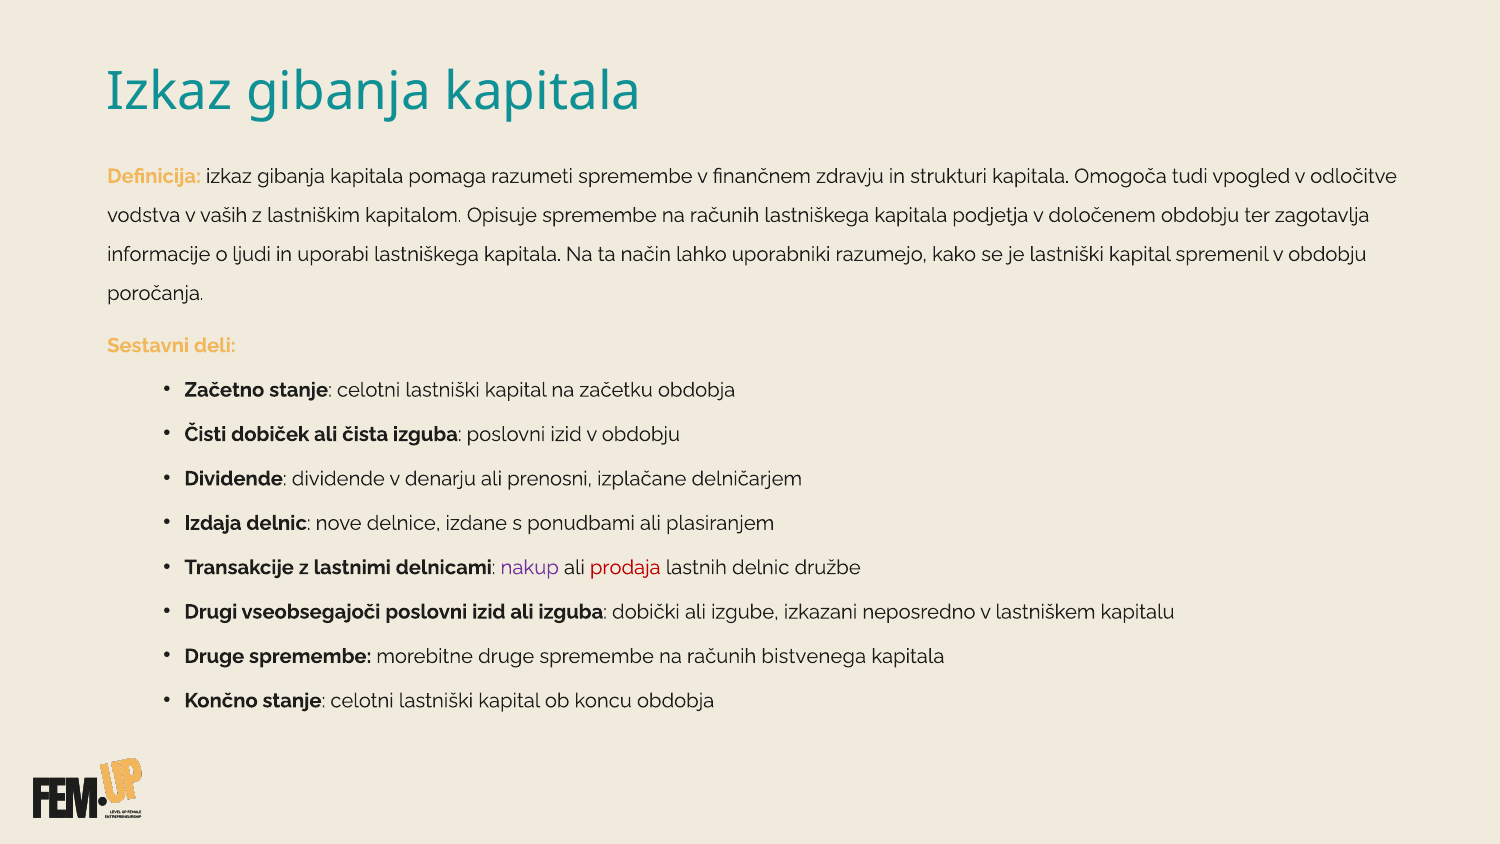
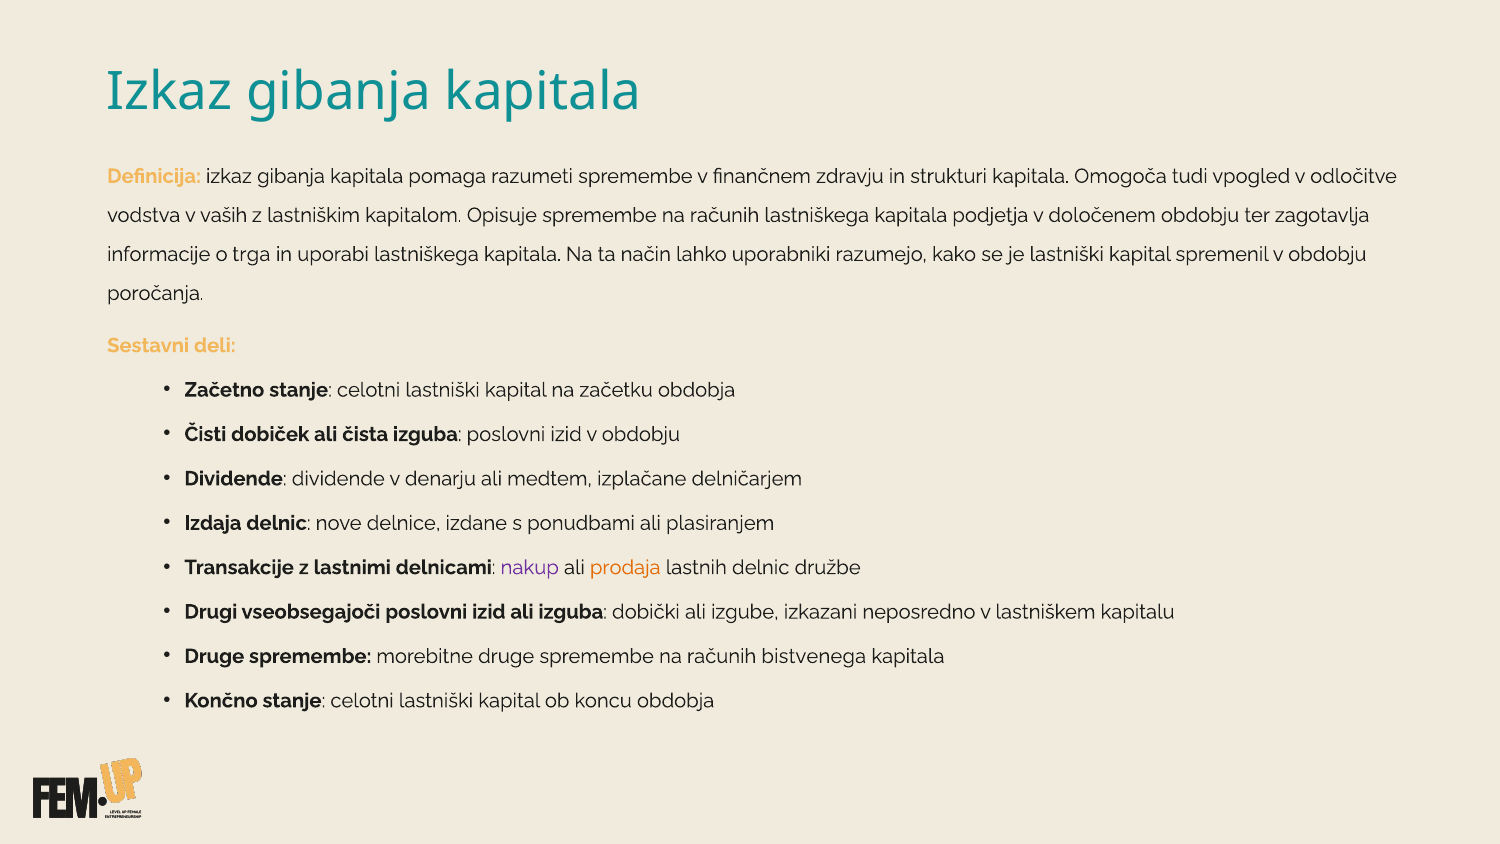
ljudi: ljudi -> trga (251, 254)
prenosni: prenosni -> medtem (550, 479)
prodaja colour: red -> orange (625, 567)
